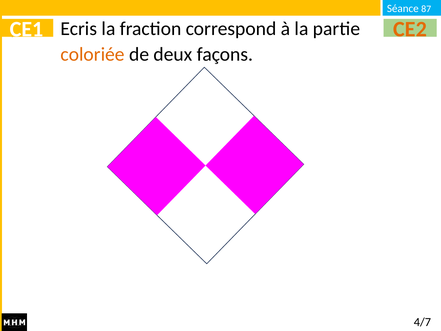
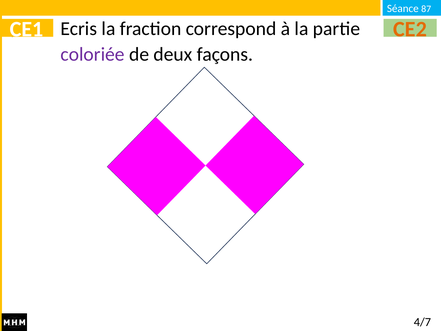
coloriée colour: orange -> purple (93, 54)
